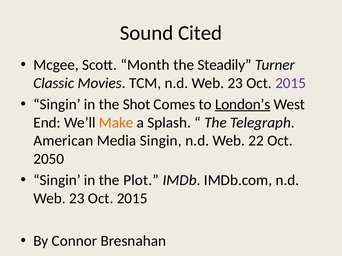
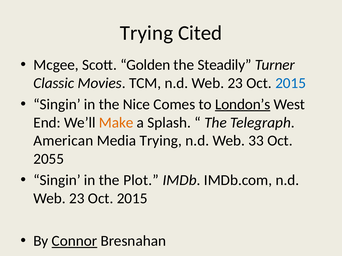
Sound: Sound -> Trying (146, 33)
Month: Month -> Golden (145, 65)
2015 colour: purple -> blue (291, 83)
Shot: Shot -> Nice (137, 104)
Media Singin: Singin -> Trying (161, 141)
22: 22 -> 33 (256, 141)
2050: 2050 -> 2055 (49, 159)
Connor underline: none -> present (74, 241)
